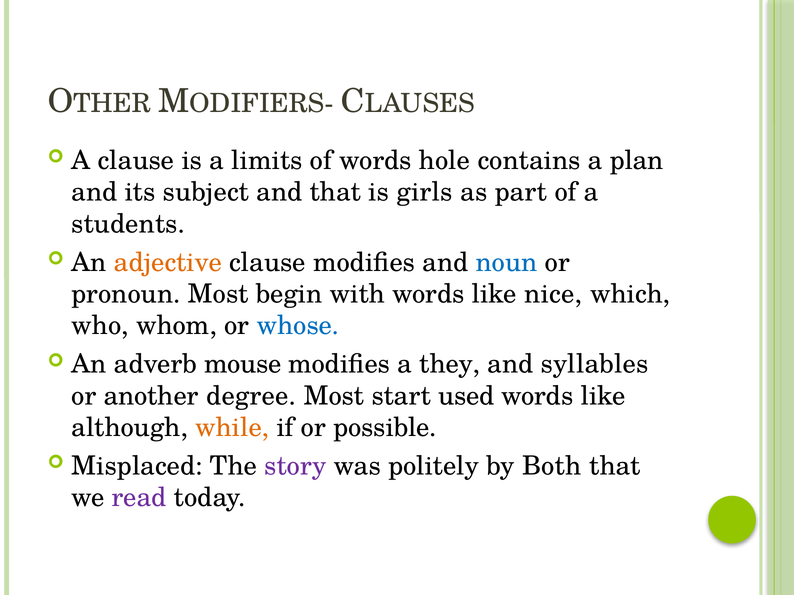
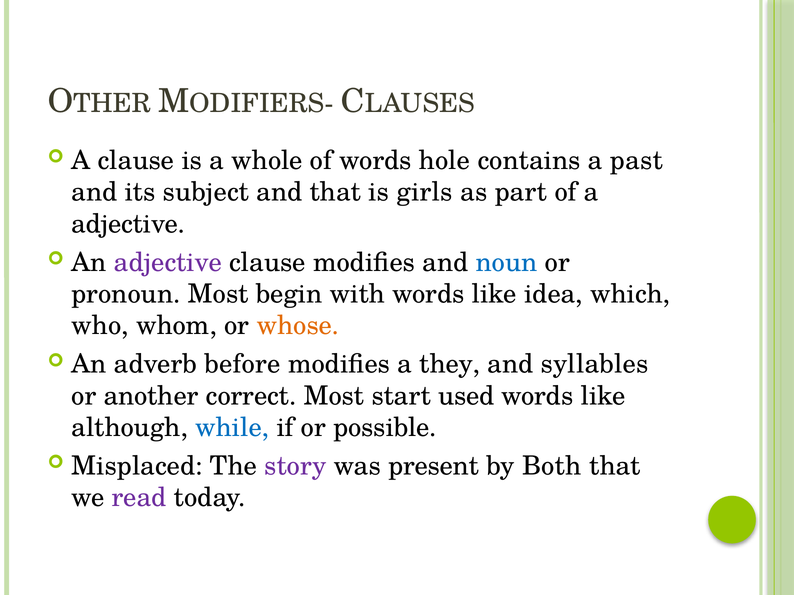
limits: limits -> whole (267, 161)
plan: plan -> past (636, 161)
students: students -> adjective (128, 224)
adjective colour: orange -> purple (168, 263)
nice: nice -> idea (553, 294)
whose colour: blue -> orange (298, 326)
mouse: mouse -> before (242, 364)
degree: degree -> correct (251, 396)
while colour: orange -> blue (232, 428)
politely: politely -> present (434, 466)
